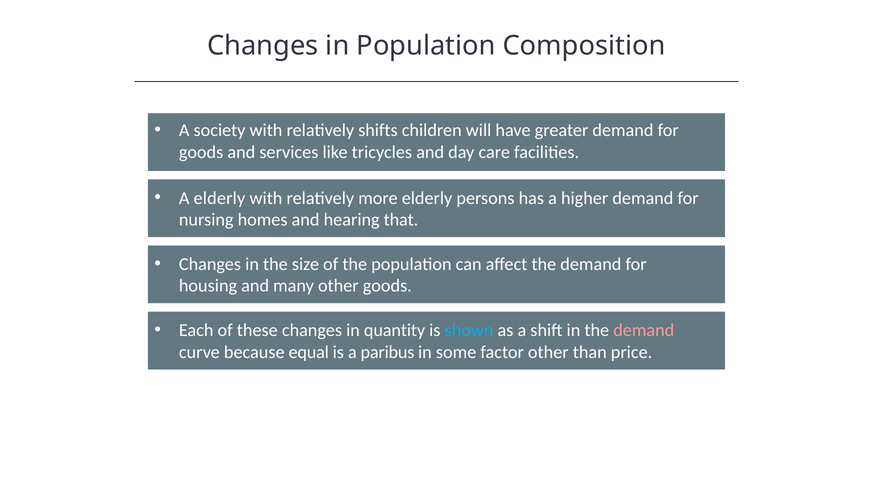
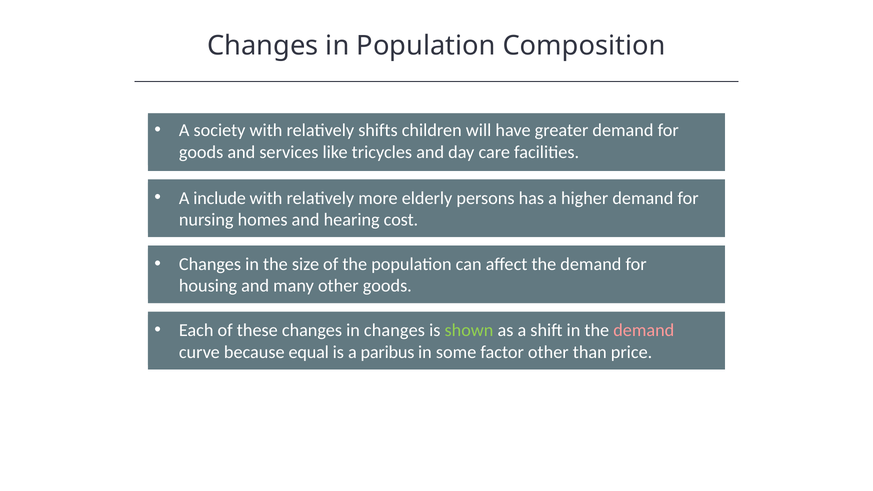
A elderly: elderly -> include (220, 198)
that: that -> cost (401, 220)
in quantity: quantity -> changes (394, 330)
shown colour: light blue -> light green (469, 330)
